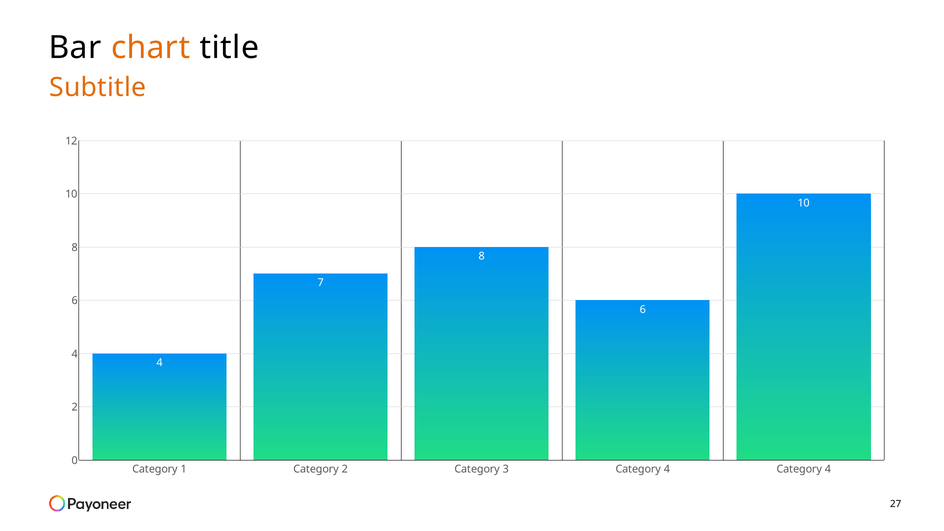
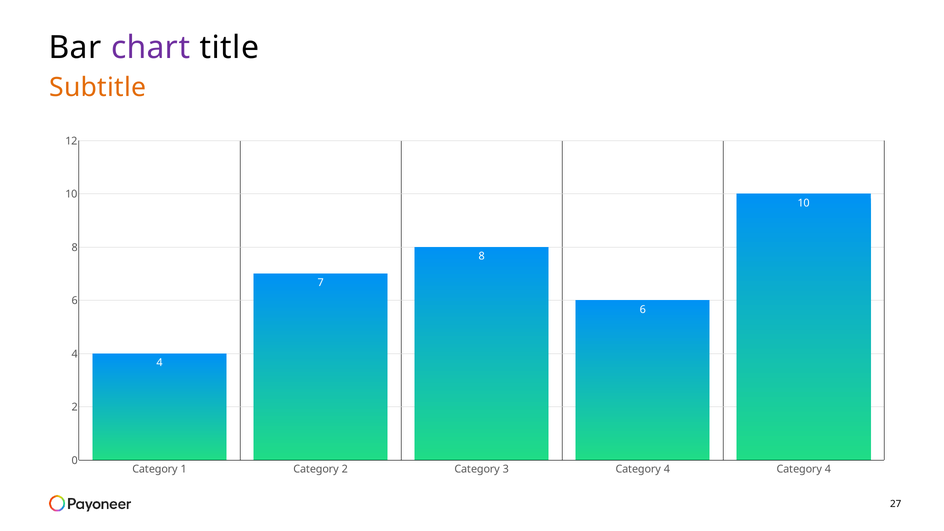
chart colour: orange -> purple (151, 48)
